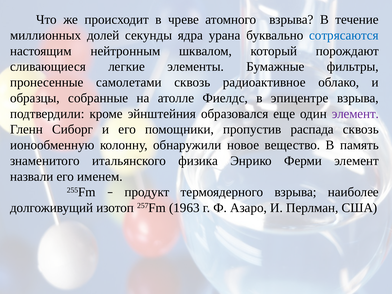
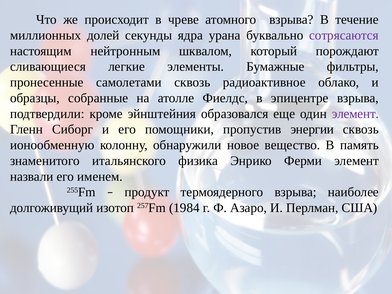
сотрясаются colour: blue -> purple (344, 35)
распада: распада -> энергии (312, 129)
1963: 1963 -> 1984 (184, 208)
